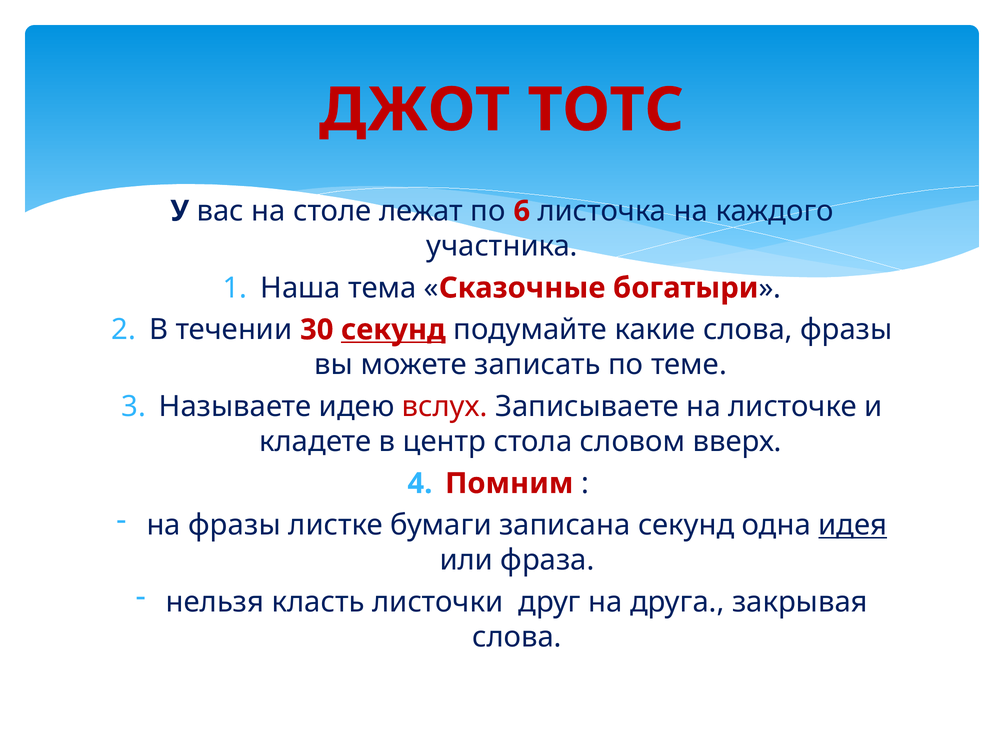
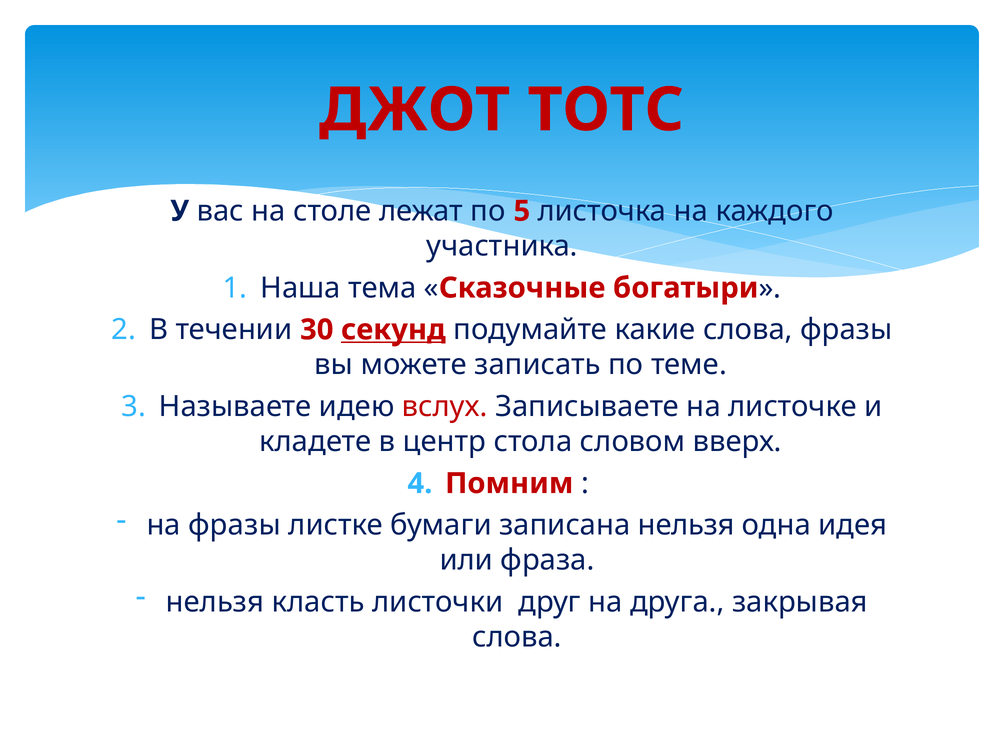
6: 6 -> 5 (522, 211)
записана секунд: секунд -> нельзя (686, 525)
идея underline: present -> none (853, 525)
